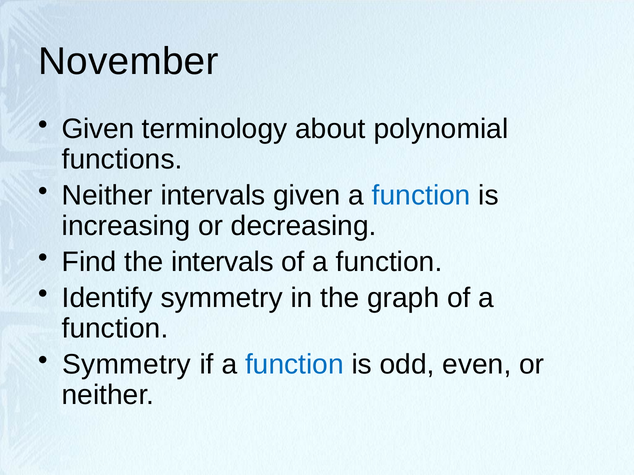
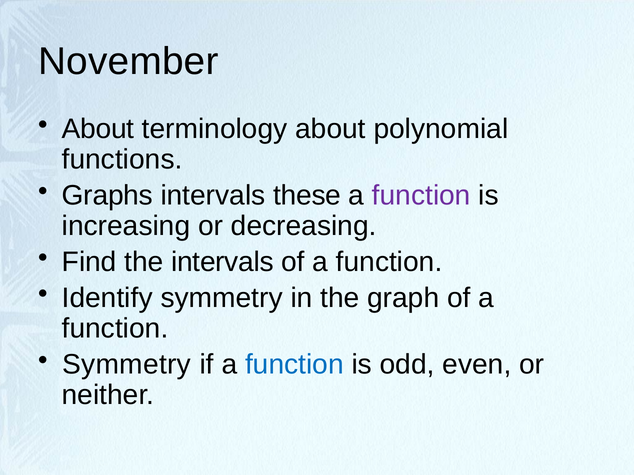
Given: Given -> About (98, 129)
Neither: Neither -> Graphs (107, 196)
intervals given: given -> these (307, 196)
function colour: blue -> purple (421, 196)
